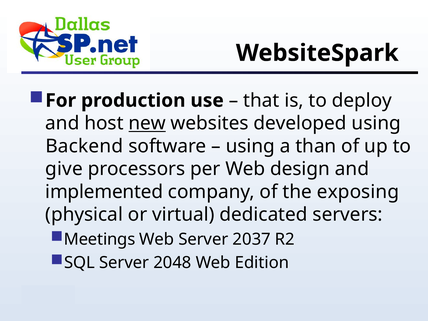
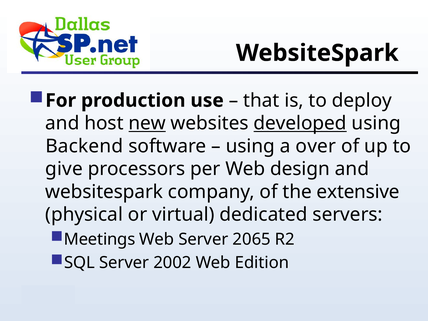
developed underline: none -> present (300, 123)
than: than -> over (316, 146)
implemented: implemented -> websitespark (104, 192)
exposing: exposing -> extensive (358, 192)
2037: 2037 -> 2065 (252, 239)
2048: 2048 -> 2002 (172, 263)
